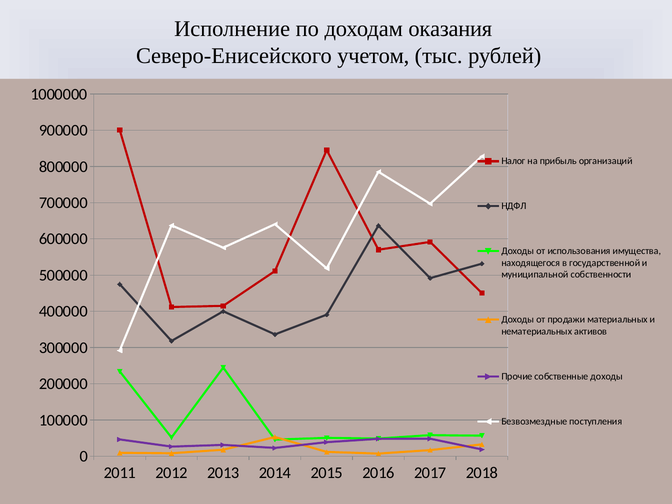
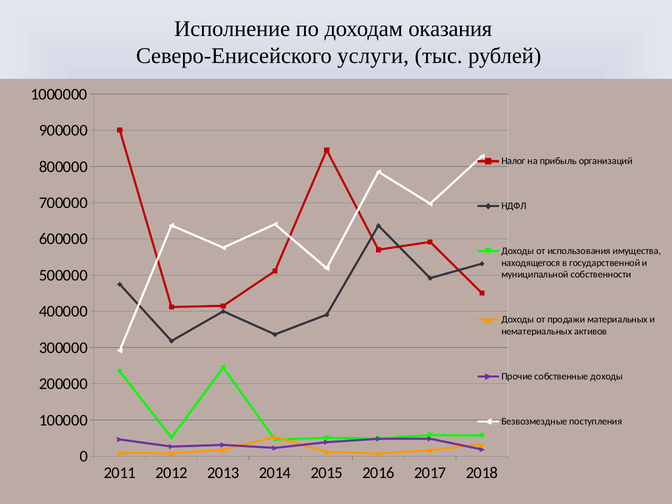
учетом: учетом -> услуги (373, 56)
